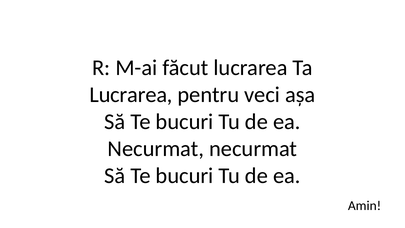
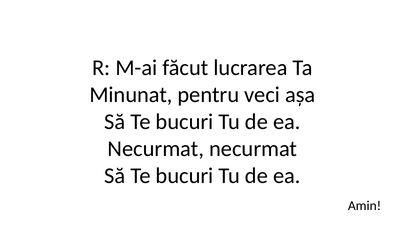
Lucrarea: Lucrarea -> Minunat (131, 95)
